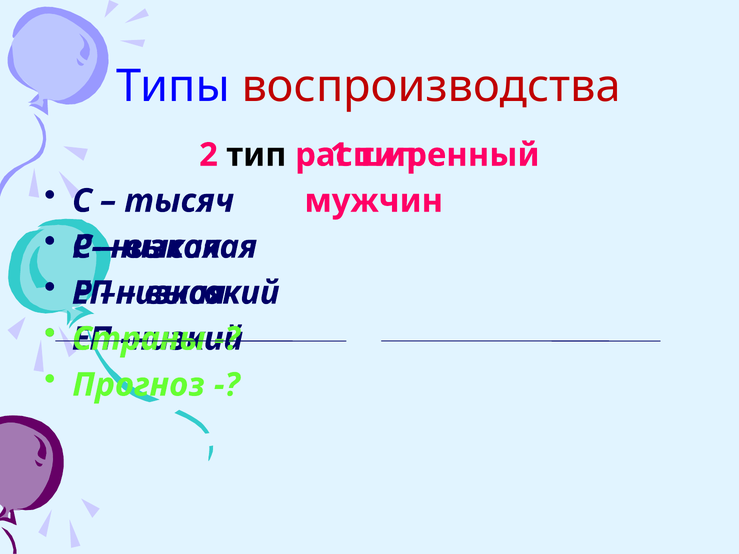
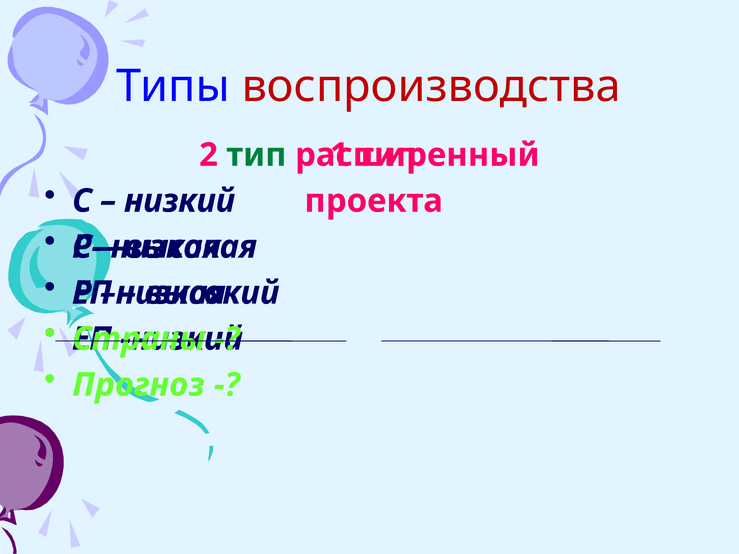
тип colour: black -> green (256, 155)
тысяч: тысяч -> низкий (180, 201)
мужчин: мужчин -> проекта (374, 201)
